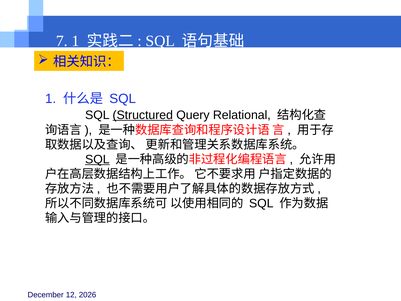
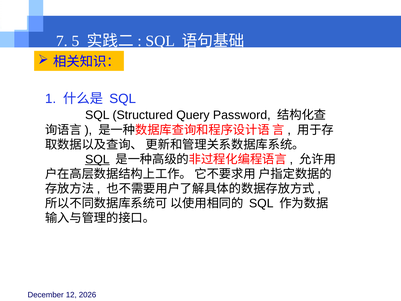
7 1: 1 -> 5 (75, 41)
Structured underline: present -> none (143, 115)
Relational: Relational -> Password (242, 115)
